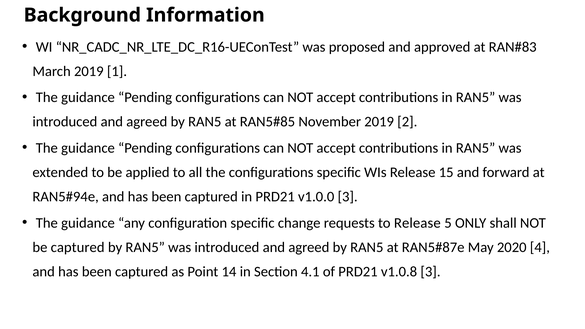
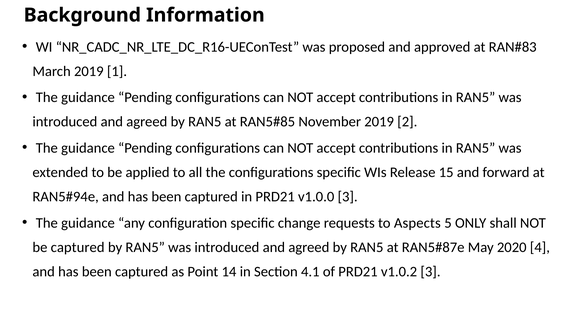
to Release: Release -> Aspects (417, 223)
v1.0.8: v1.0.8 -> v1.0.2 (399, 272)
